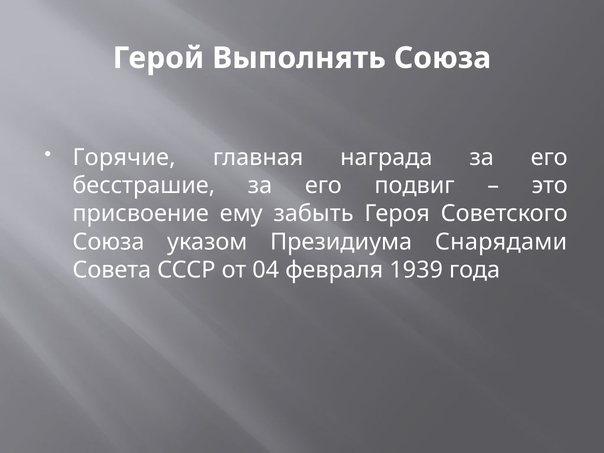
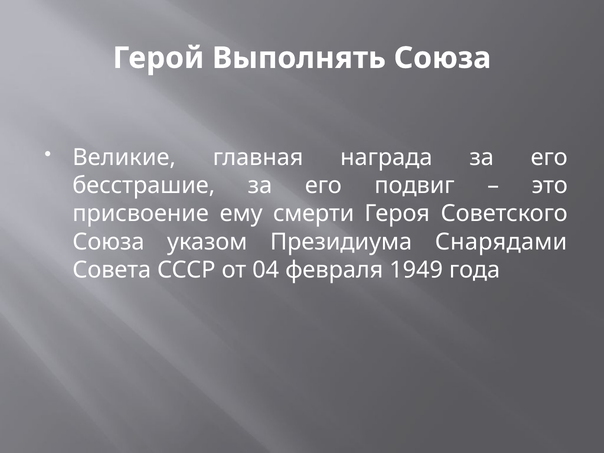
Горячие: Горячие -> Великие (124, 157)
забыть: забыть -> смерти (314, 214)
1939: 1939 -> 1949 (416, 270)
